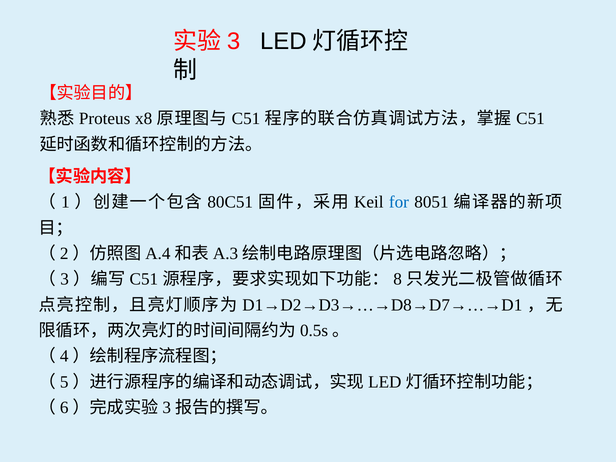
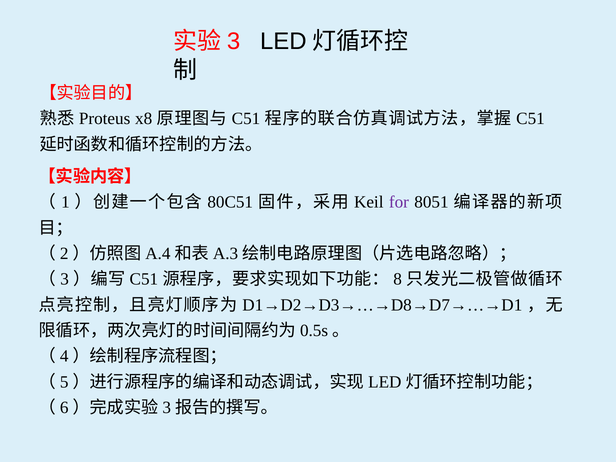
for colour: blue -> purple (399, 202)
